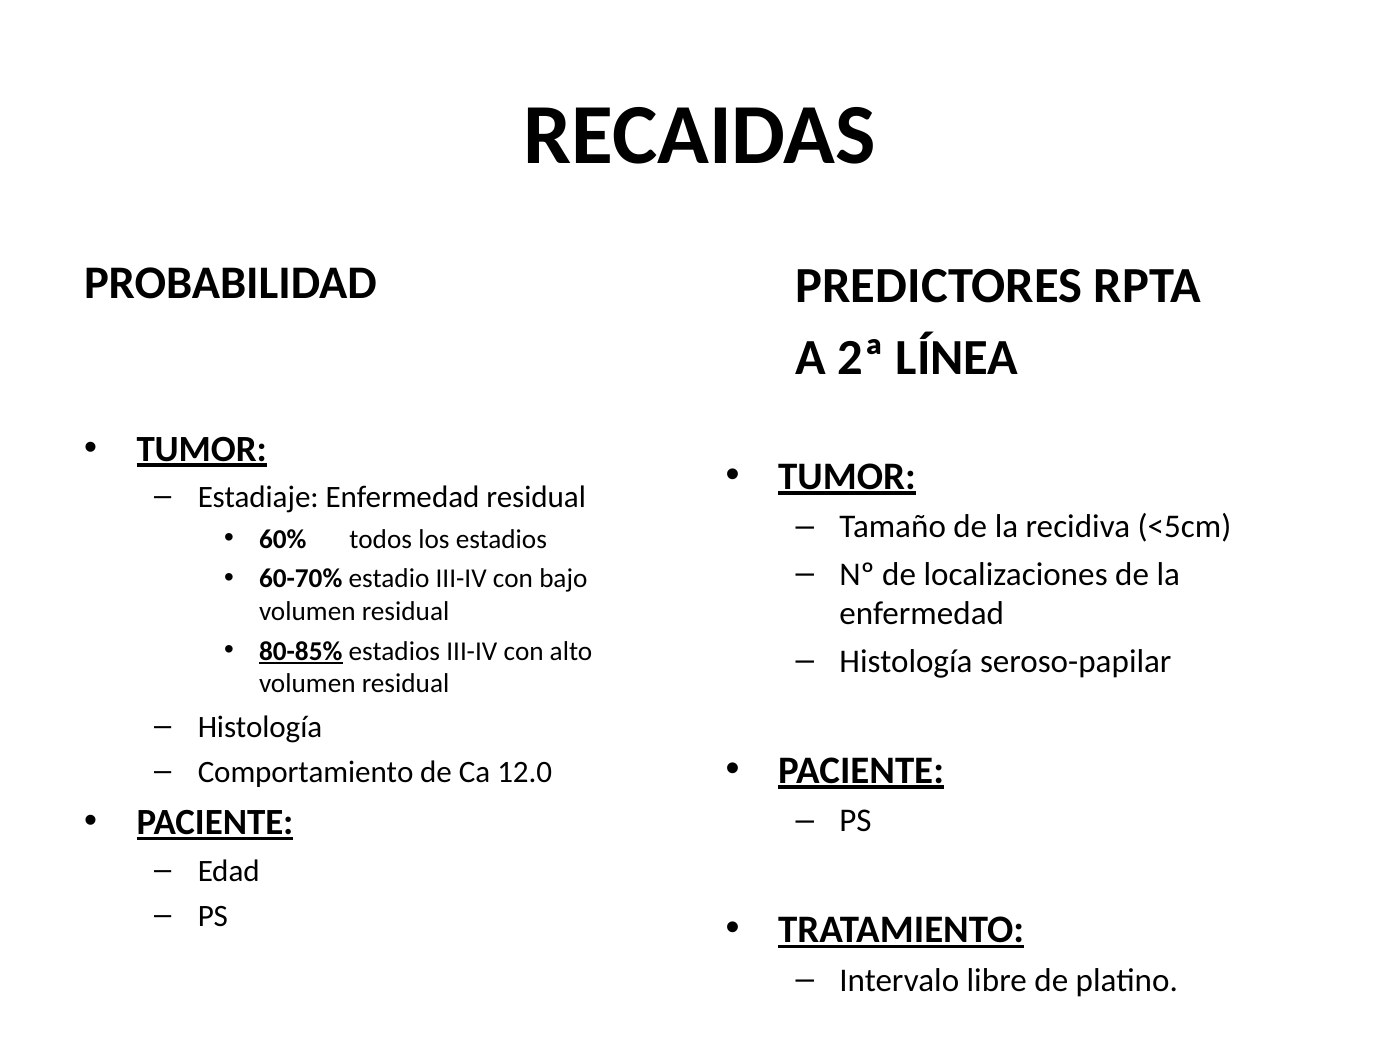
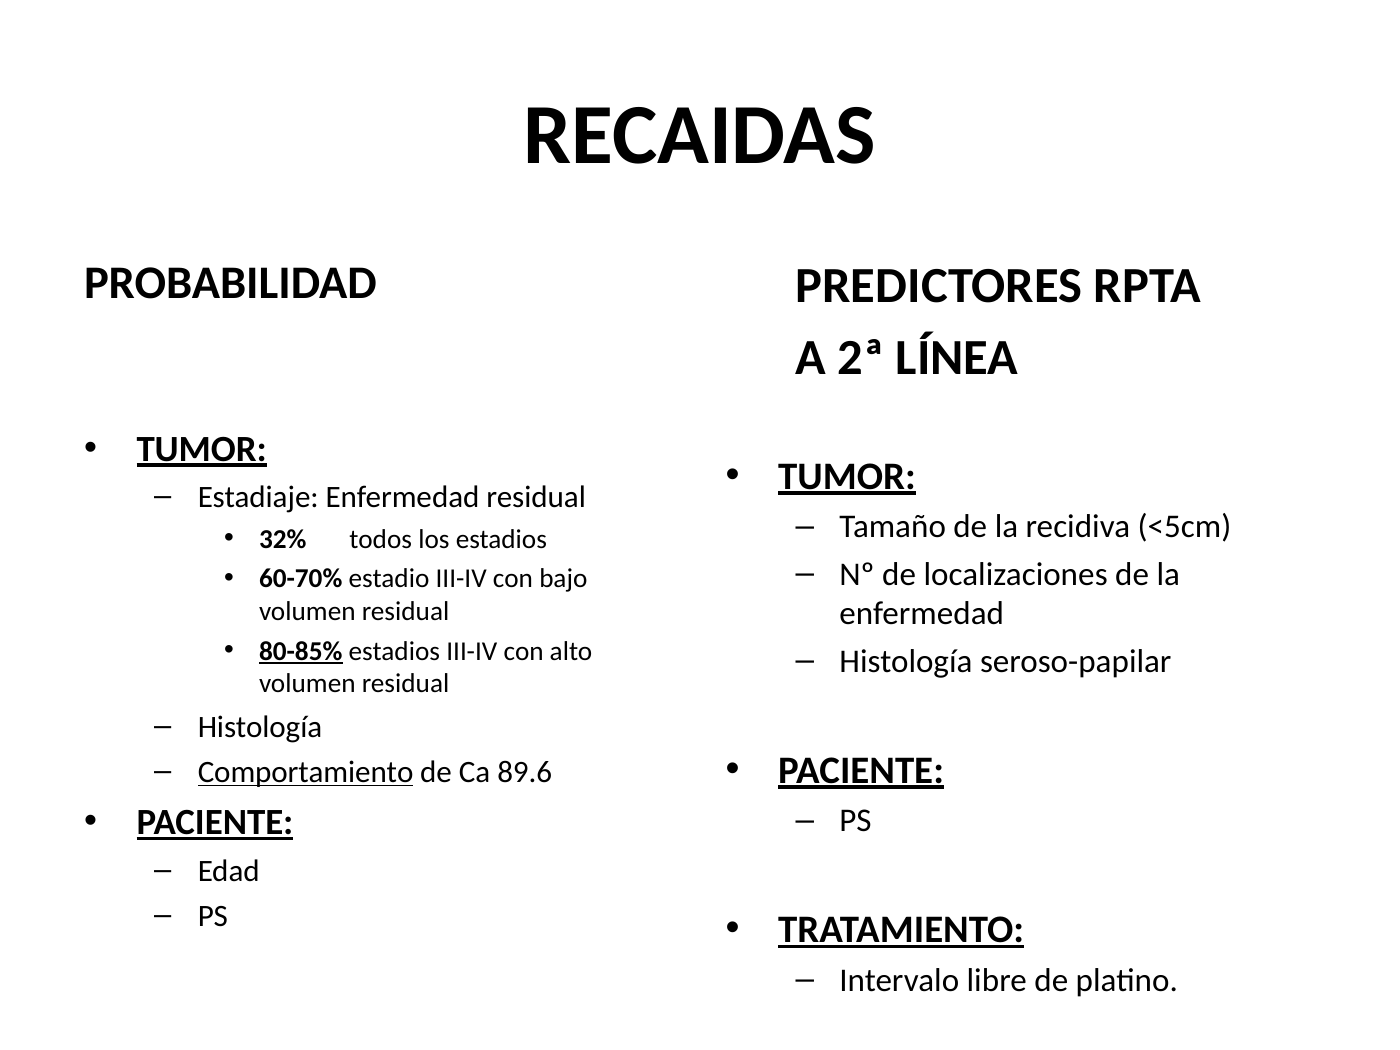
60%: 60% -> 32% (283, 539)
Comportamiento underline: none -> present (306, 772)
12.0: 12.0 -> 89.6 (525, 772)
